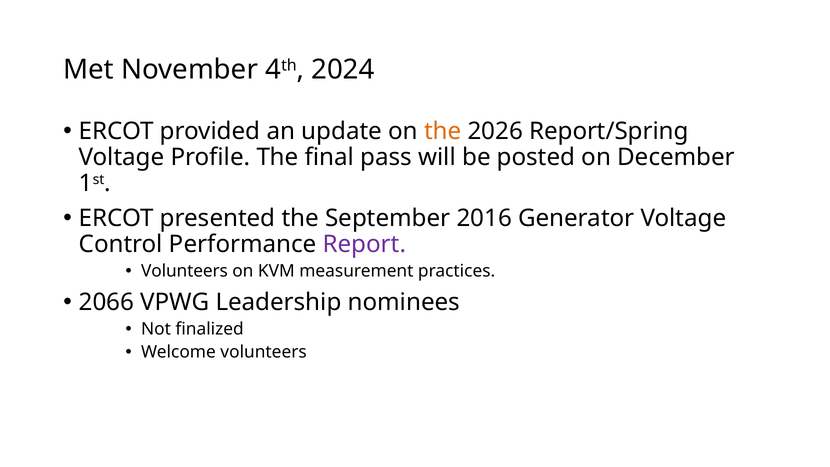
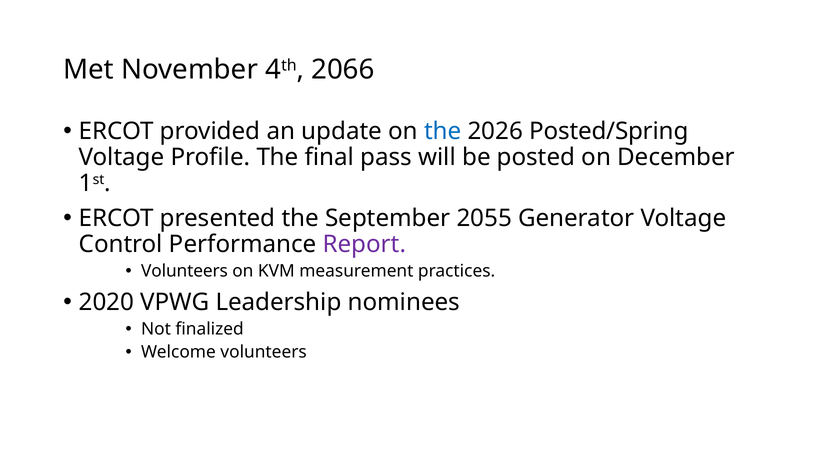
2024: 2024 -> 2066 (343, 70)
the colour: orange -> blue (443, 131)
Report/Spring: Report/Spring -> Posted/Spring (609, 131)
2016: 2016 -> 2055 (484, 218)
2066: 2066 -> 2020 (106, 302)
